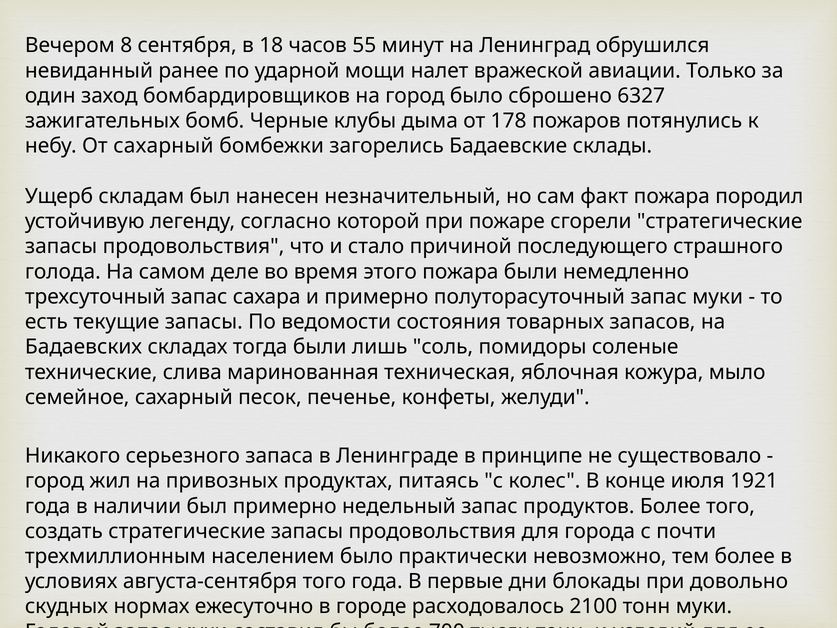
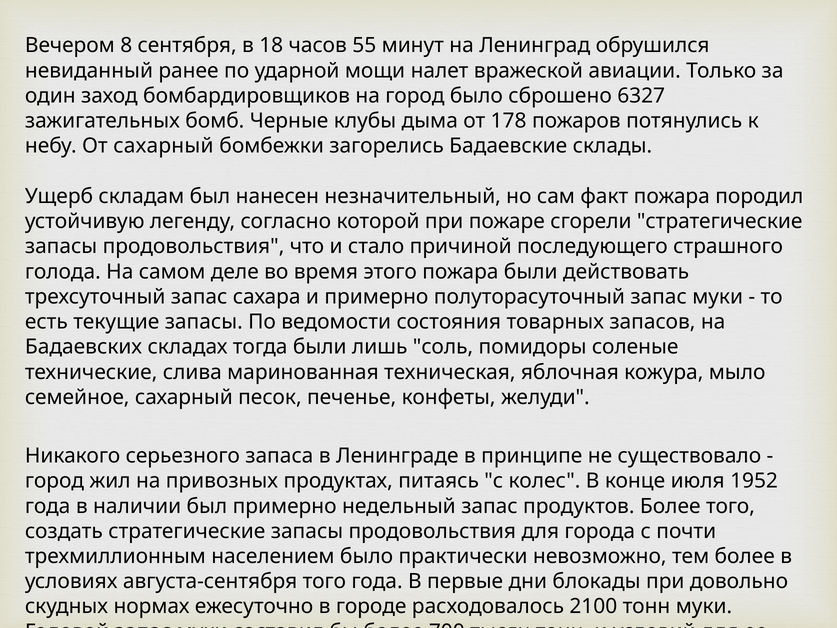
немедленно: немедленно -> действовать (626, 272)
1921: 1921 -> 1952 (754, 481)
